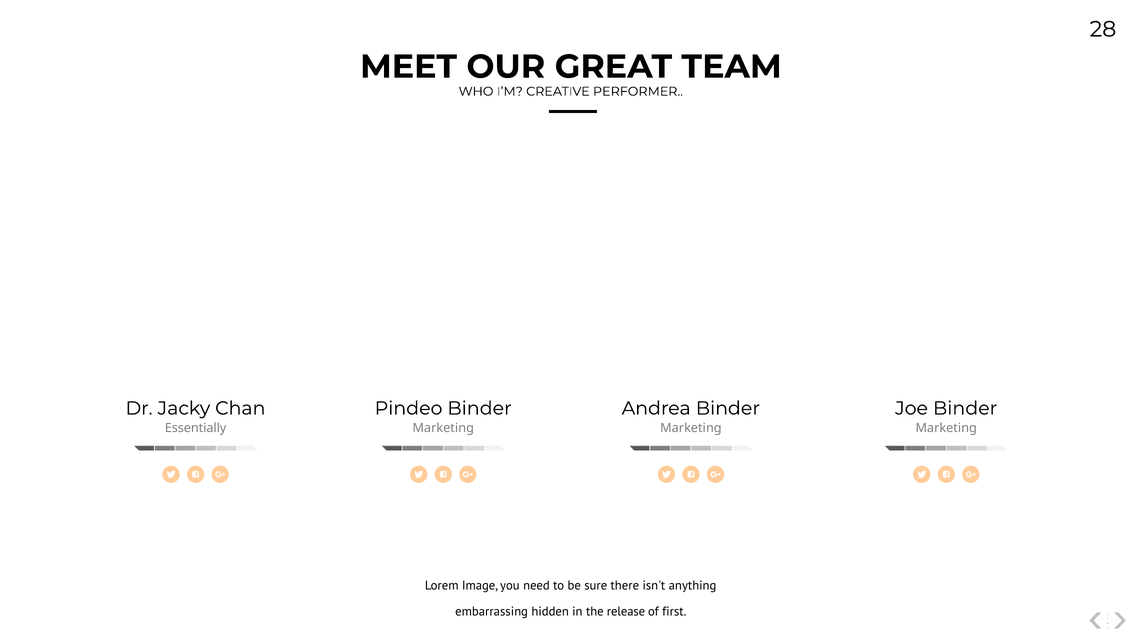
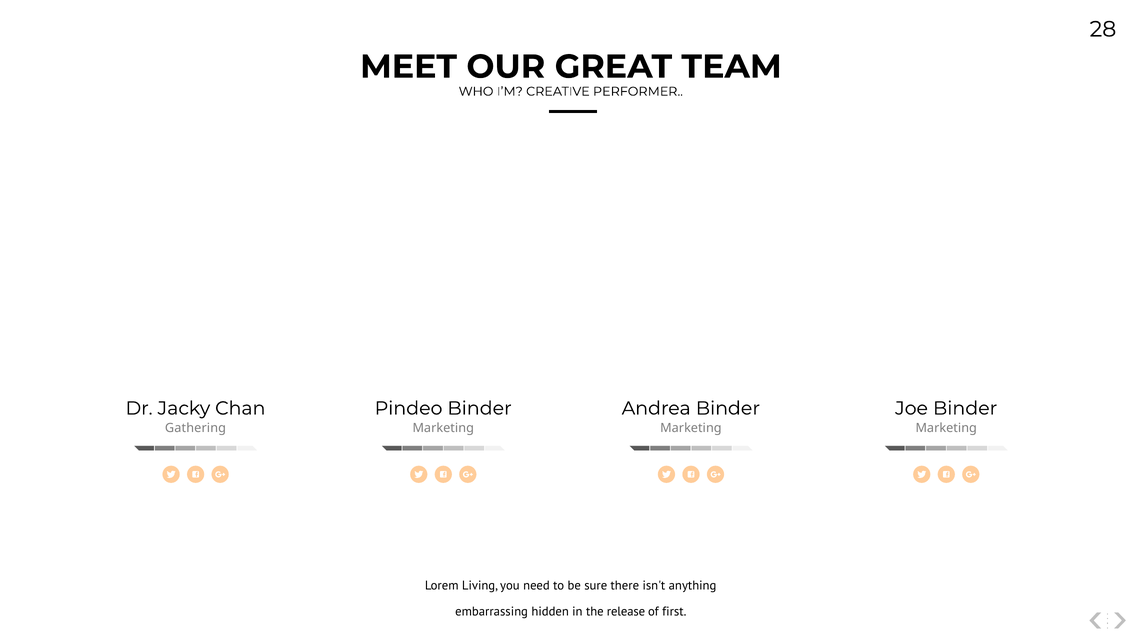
Essentially: Essentially -> Gathering (195, 428)
Image: Image -> Living (480, 586)
